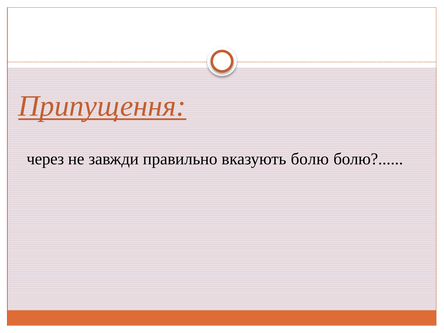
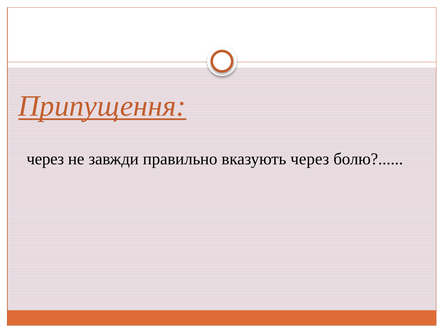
вказують болю: болю -> через (310, 159)
